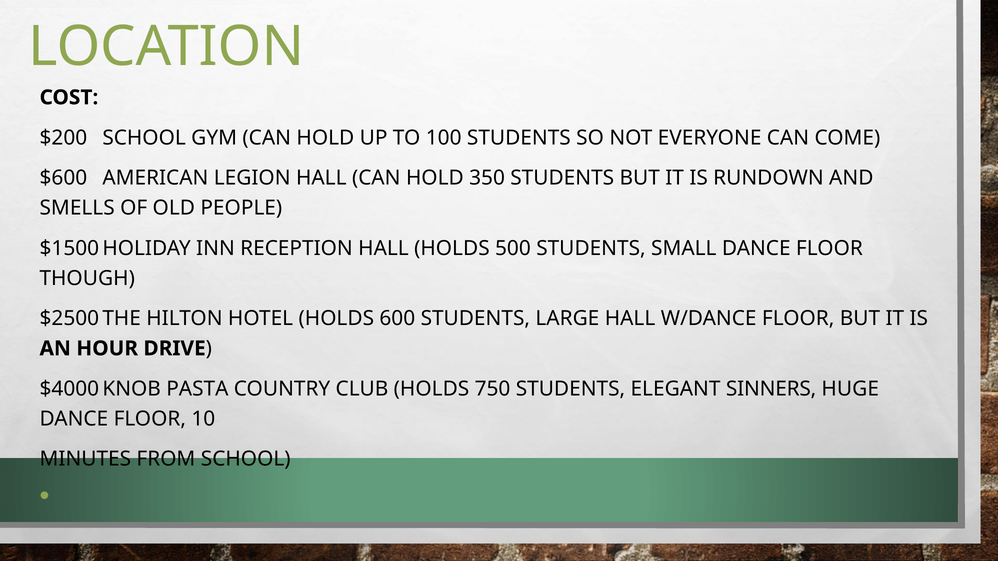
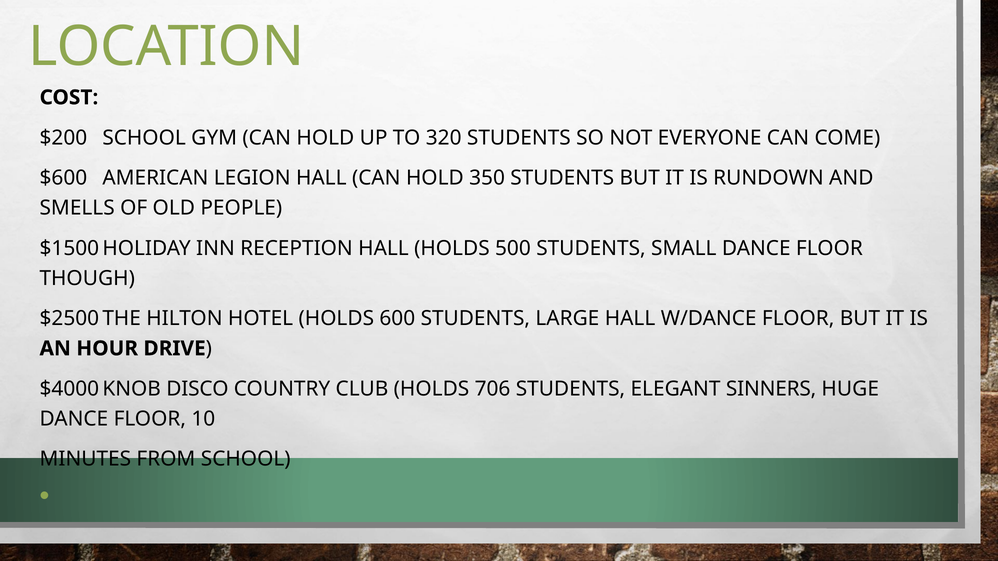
100: 100 -> 320 (444, 138)
PASTA: PASTA -> DISCO (197, 389)
750: 750 -> 706 (493, 389)
